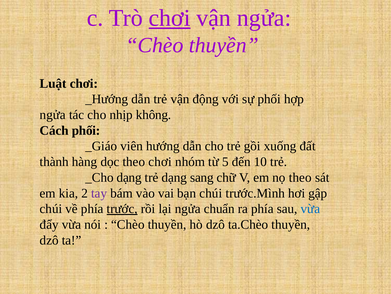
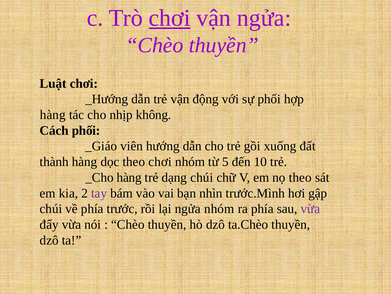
ngửa: ngửa -> hàng (53, 115)
_Cho dạng: dạng -> hàng (129, 177)
dạng sang: sang -> chúi (202, 177)
bạn chúi: chúi -> nhìn (211, 193)
trước underline: present -> none (122, 208)
ngửa chuẩn: chuẩn -> nhóm (219, 208)
vừa colour: blue -> purple (310, 208)
